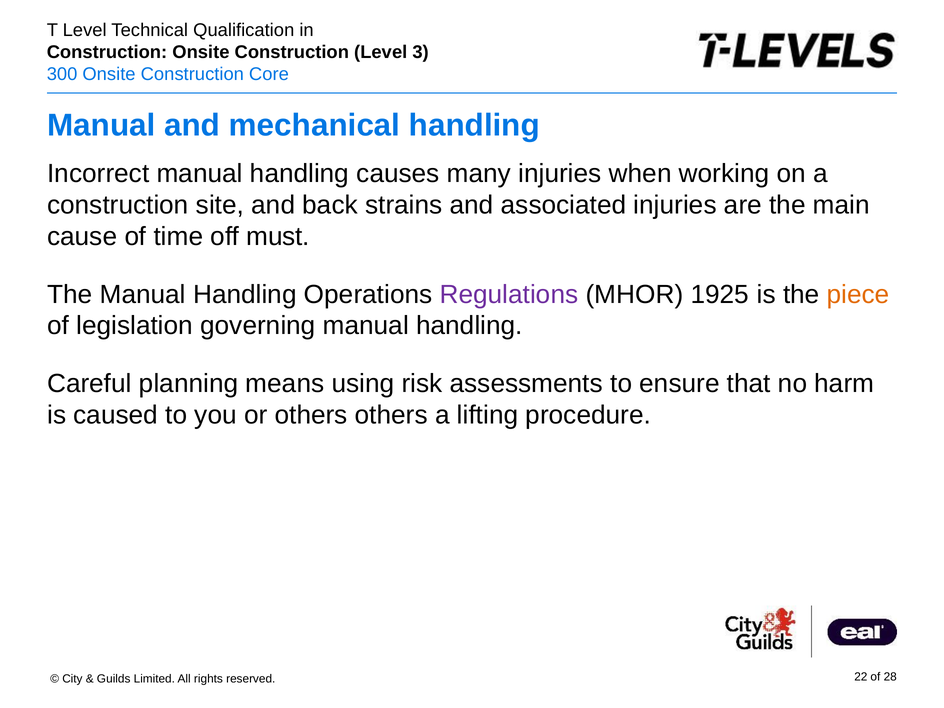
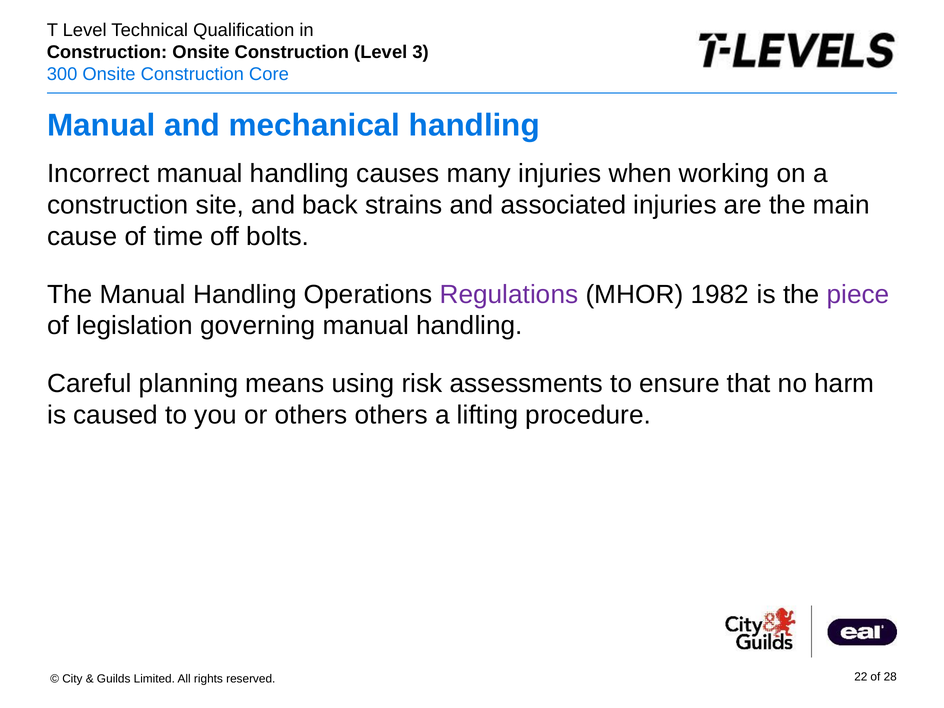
must: must -> bolts (278, 237)
1925: 1925 -> 1982 (720, 294)
piece colour: orange -> purple (858, 294)
